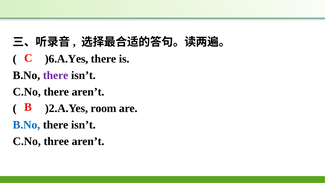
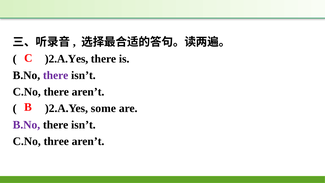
)6.A.Yes: )6.A.Yes -> )2.A.Yes (67, 59)
room: room -> some (103, 108)
B.No colour: blue -> purple (26, 125)
